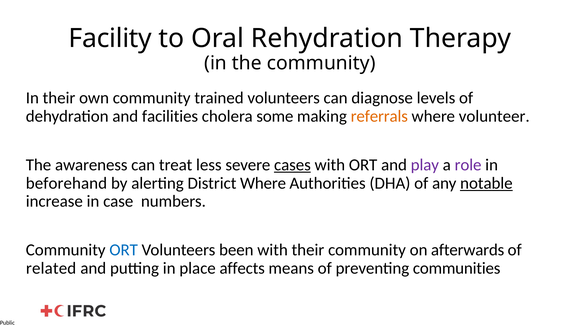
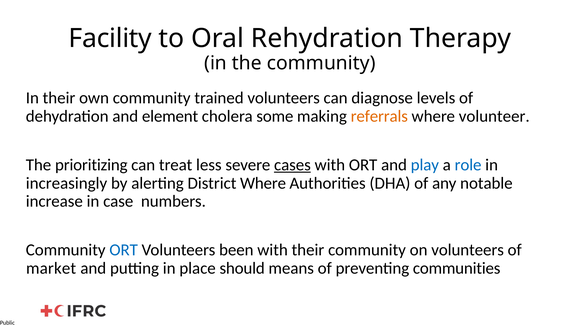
facilities: facilities -> element (170, 116)
awareness: awareness -> prioritizing (91, 165)
play colour: purple -> blue (425, 165)
role colour: purple -> blue (468, 165)
beforehand: beforehand -> increasingly (66, 183)
notable underline: present -> none (486, 183)
on afterwards: afterwards -> volunteers (468, 250)
related: related -> market (51, 268)
affects: affects -> should (242, 268)
